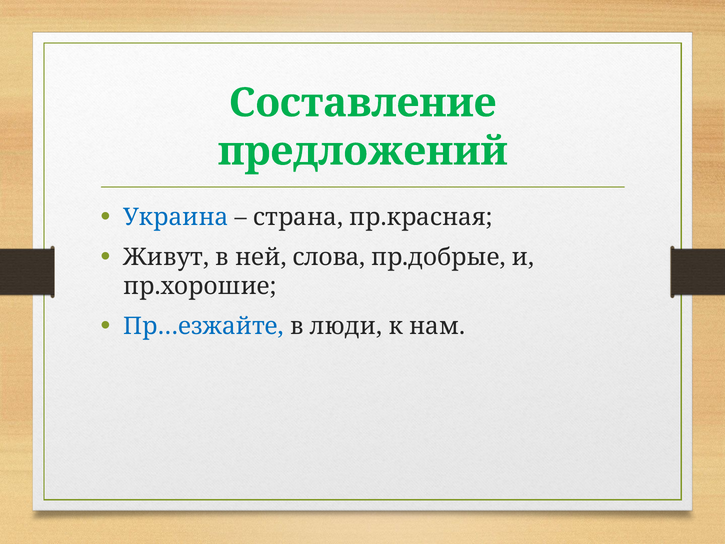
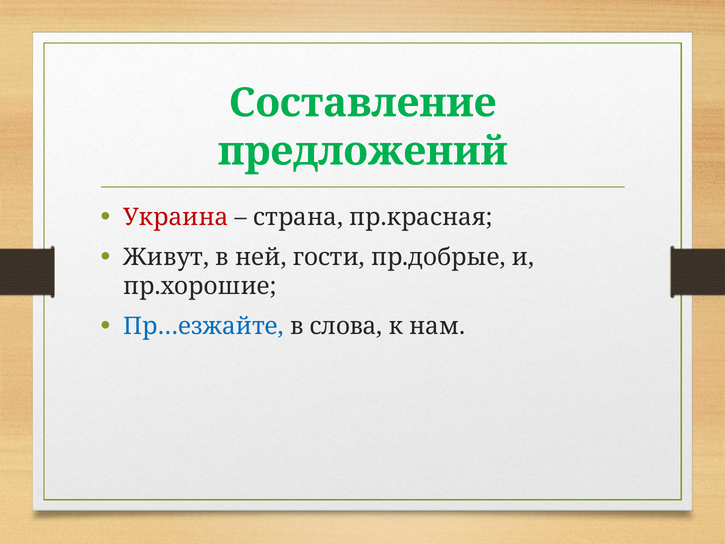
Украина colour: blue -> red (176, 217)
слова: слова -> гости (329, 257)
люди: люди -> слова (346, 326)
